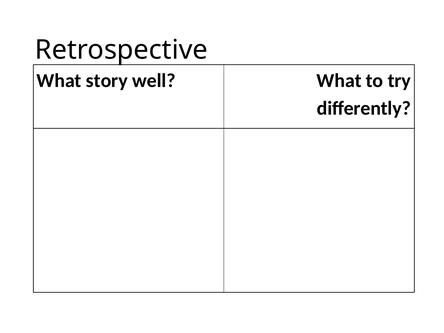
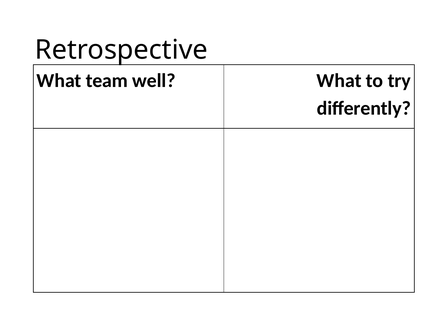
story: story -> team (107, 81)
